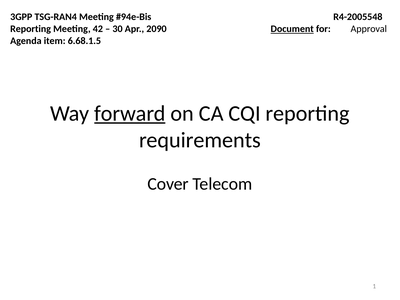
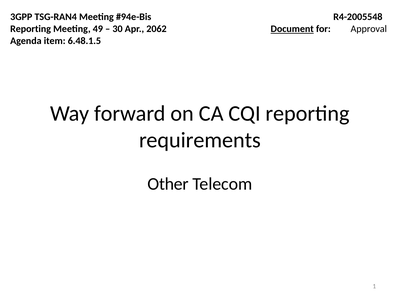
42: 42 -> 49 (98, 29)
2090: 2090 -> 2062 (157, 29)
6.68.1.5: 6.68.1.5 -> 6.48.1.5 (84, 41)
forward underline: present -> none (130, 114)
Cover: Cover -> Other (168, 184)
